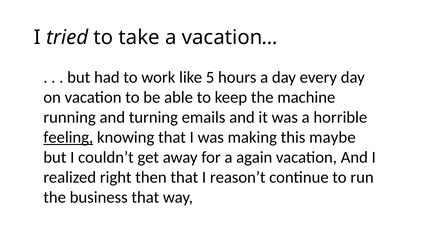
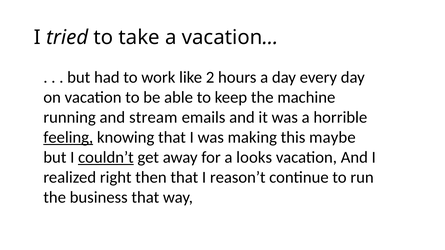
5: 5 -> 2 (210, 77)
turning: turning -> stream (153, 117)
couldn’t underline: none -> present (106, 158)
again: again -> looks (254, 158)
